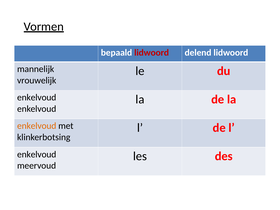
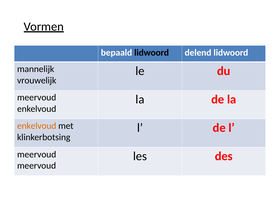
lidwoord colour: red -> black (152, 53)
enkelvoud: enkelvoud -> meervoud (37, 98)
enkelvoud: enkelvoud -> meervoud (37, 154)
